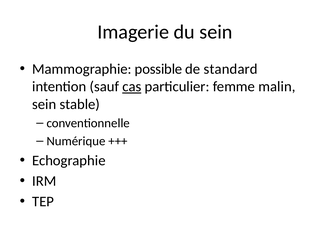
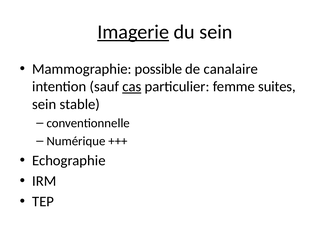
Imagerie underline: none -> present (133, 32)
standard: standard -> canalaire (231, 69)
malin: malin -> suites (277, 87)
